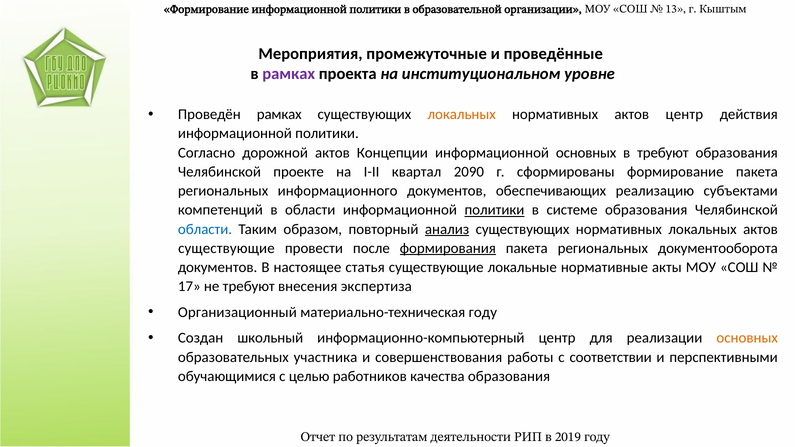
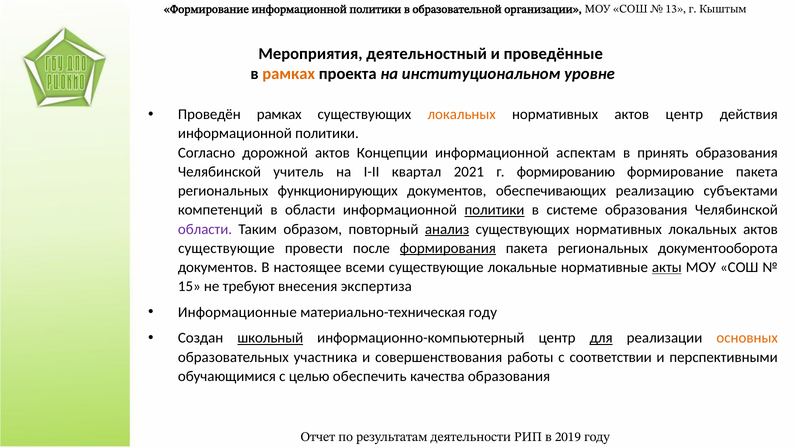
промежуточные: промежуточные -> деятельностный (427, 54)
рамках colour: purple -> orange (289, 74)
информационной основных: основных -> аспектам (586, 153)
в требуют: требуют -> принять (663, 153)
проекте: проекте -> учитель (298, 172)
2090: 2090 -> 2021 (469, 172)
сформированы: сформированы -> формированию (566, 172)
информационного: информационного -> функционирующих (338, 191)
области colour: blue -> purple (205, 229)
статья: статья -> всеми (365, 267)
акты underline: none -> present (667, 267)
17: 17 -> 15 (189, 287)
Организационный: Организационный -> Информационные (237, 312)
школьный underline: none -> present (270, 338)
для underline: none -> present (601, 338)
работников: работников -> обеспечить (370, 376)
